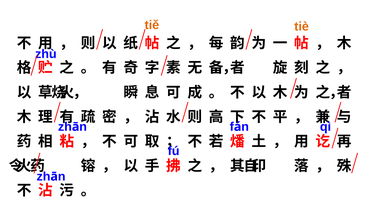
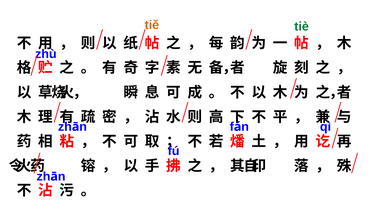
tiè colour: orange -> green (302, 26)
